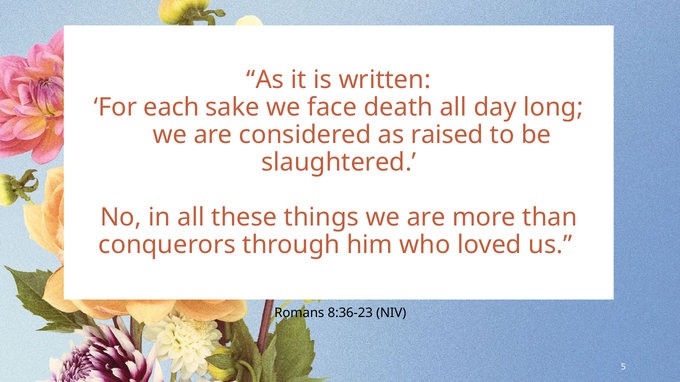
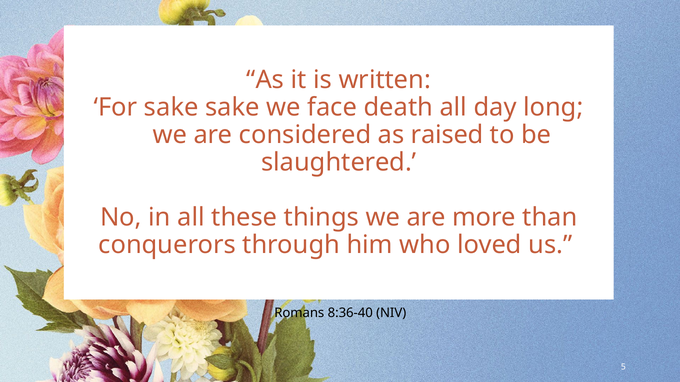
For each: each -> sake (171, 107)
8:36-23: 8:36-23 -> 8:36-40 (350, 313)
